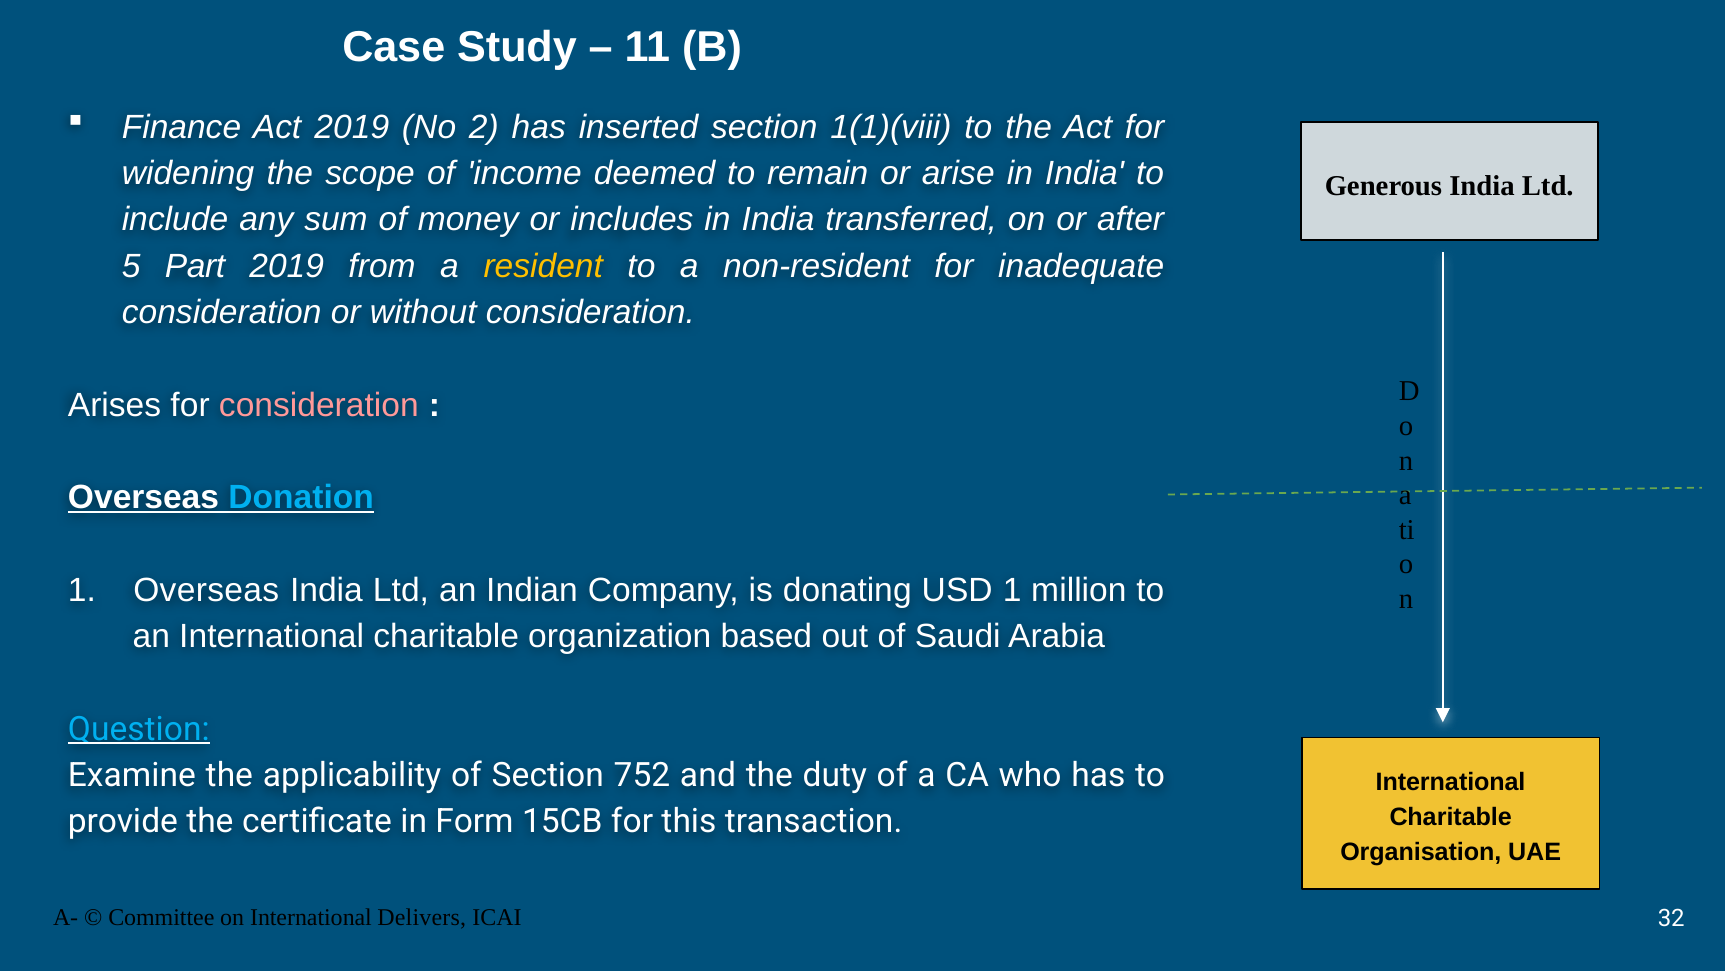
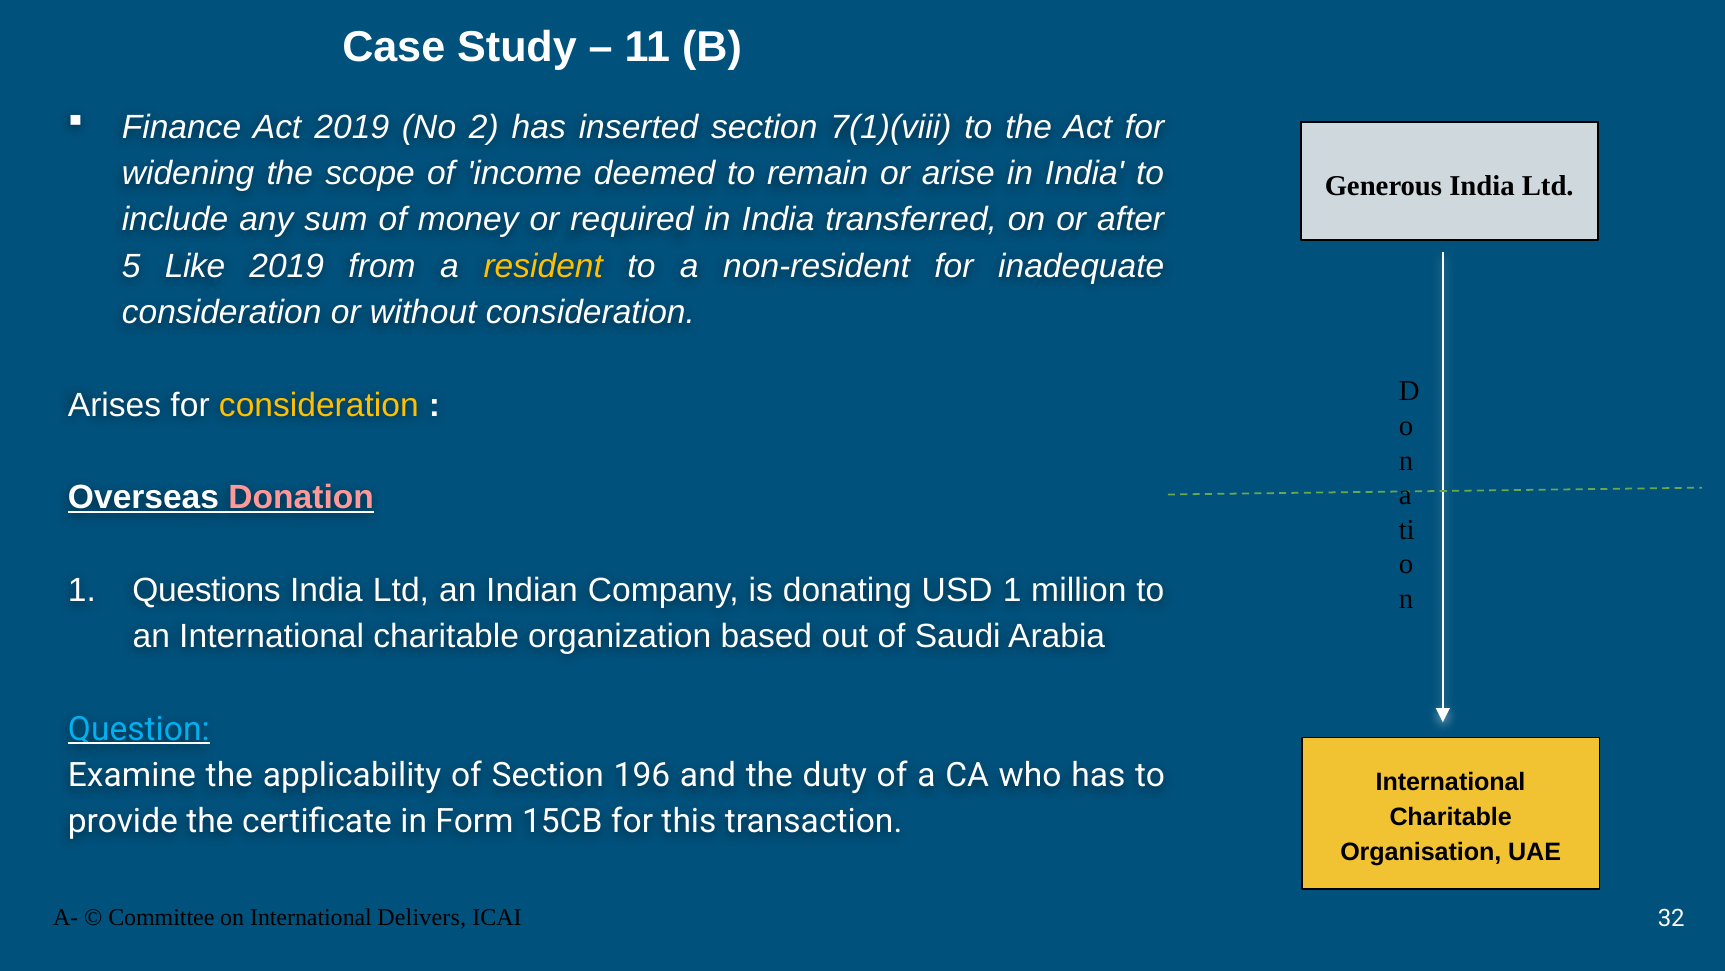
1(1)(viii: 1(1)(viii -> 7(1)(viii (891, 127)
includes: includes -> required (632, 220)
Part: Part -> Like (195, 266)
consideration colour: pink -> yellow (319, 405)
Donation colour: light blue -> pink (301, 497)
1 Overseas: Overseas -> Questions (207, 590)
752: 752 -> 196 (642, 775)
